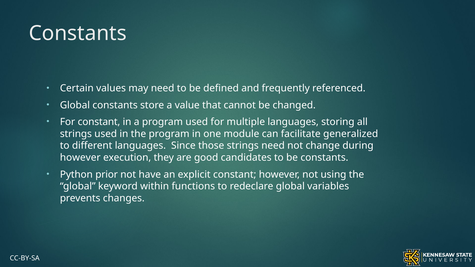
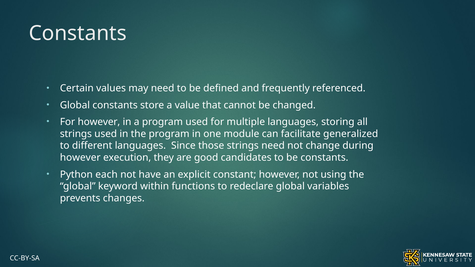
For constant: constant -> however (99, 122)
prior: prior -> each (107, 175)
